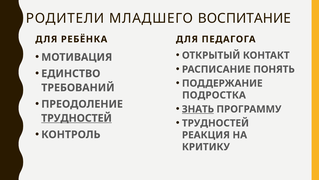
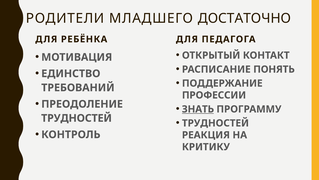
ВОСПИТАНИЕ: ВОСПИТАНИЕ -> ДОСТАТОЧНО (244, 18)
ПОДРОСТКА: ПОДРОСТКА -> ПРОФЕССИИ (214, 95)
ТРУДНОСТЕЙ underline: present -> none (77, 118)
